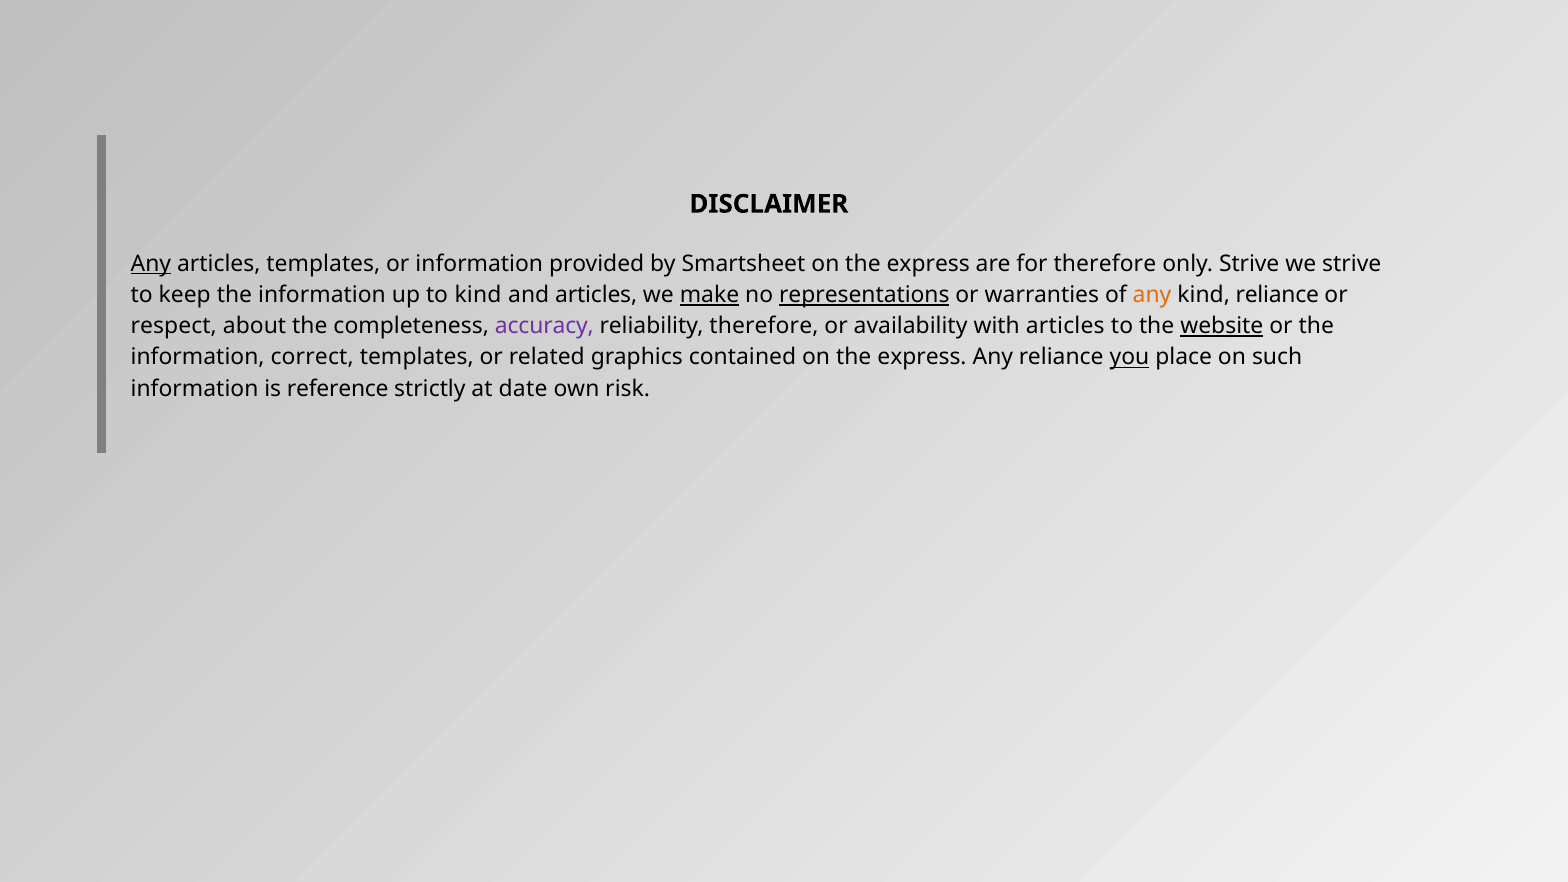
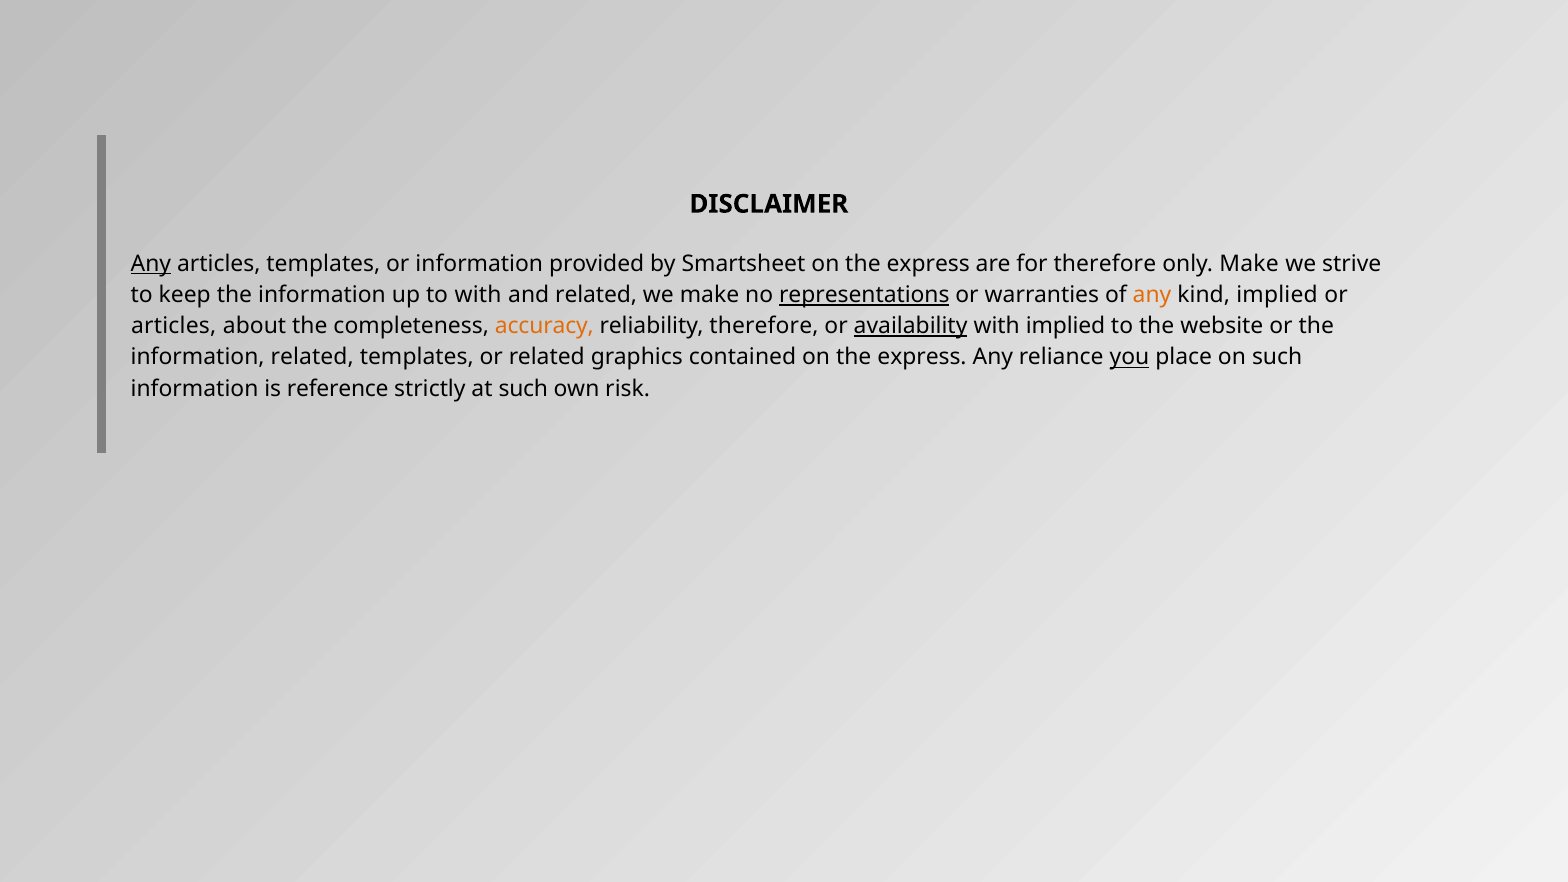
only Strive: Strive -> Make (1249, 264)
to kind: kind -> with (478, 295)
and articles: articles -> related (596, 295)
make underline: present -> none (709, 295)
kind reliance: reliance -> implied (1277, 295)
respect: respect -> articles (174, 326)
accuracy colour: purple -> orange (544, 326)
availability underline: none -> present (911, 326)
with articles: articles -> implied (1066, 326)
website underline: present -> none (1222, 326)
information correct: correct -> related (312, 357)
at date: date -> such (523, 389)
